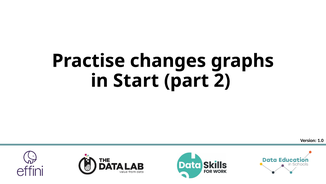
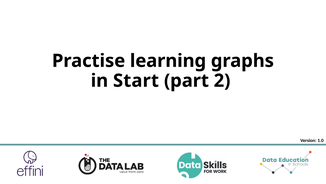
changes: changes -> learning (168, 61)
